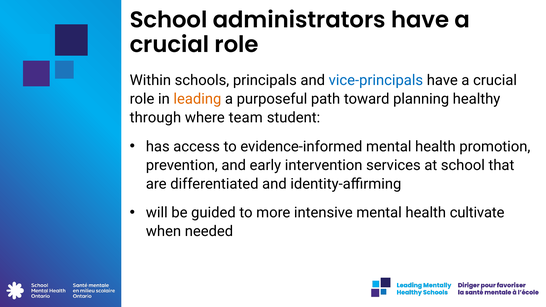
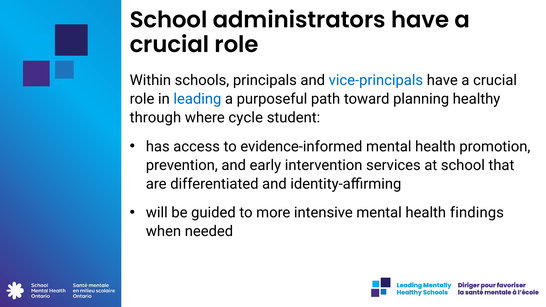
leading colour: orange -> blue (197, 99)
team: team -> cycle (246, 118)
cultivate: cultivate -> findings (477, 213)
